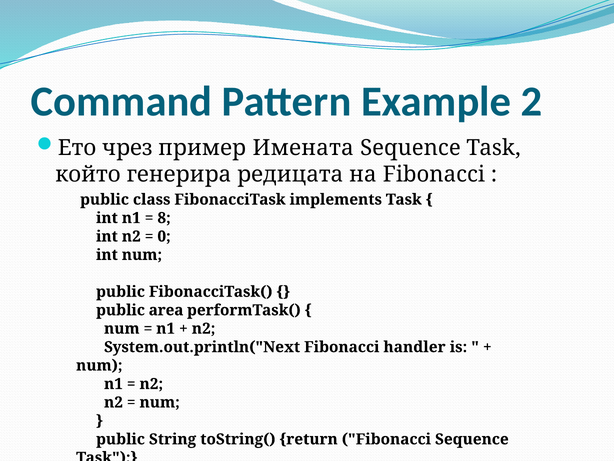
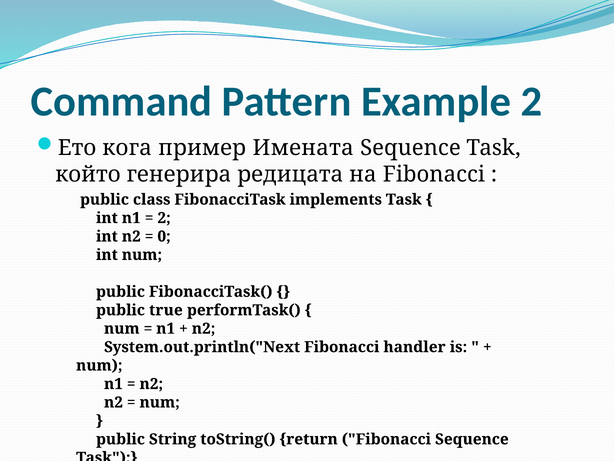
чрез: чрез -> кога (127, 148)
8: 8 -> 2 (164, 218)
area: area -> true (166, 310)
